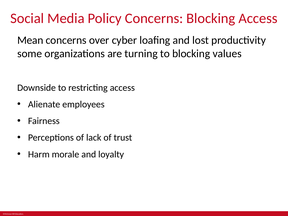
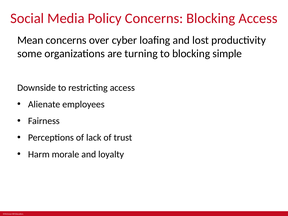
values: values -> simple (227, 54)
